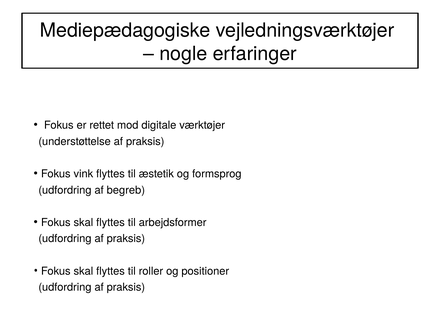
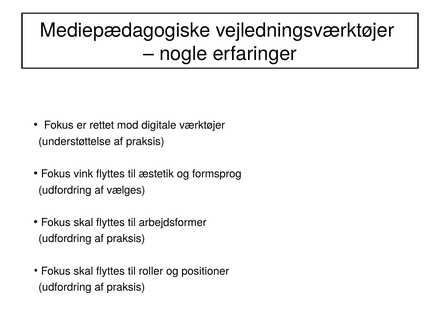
begreb: begreb -> vælges (126, 190)
